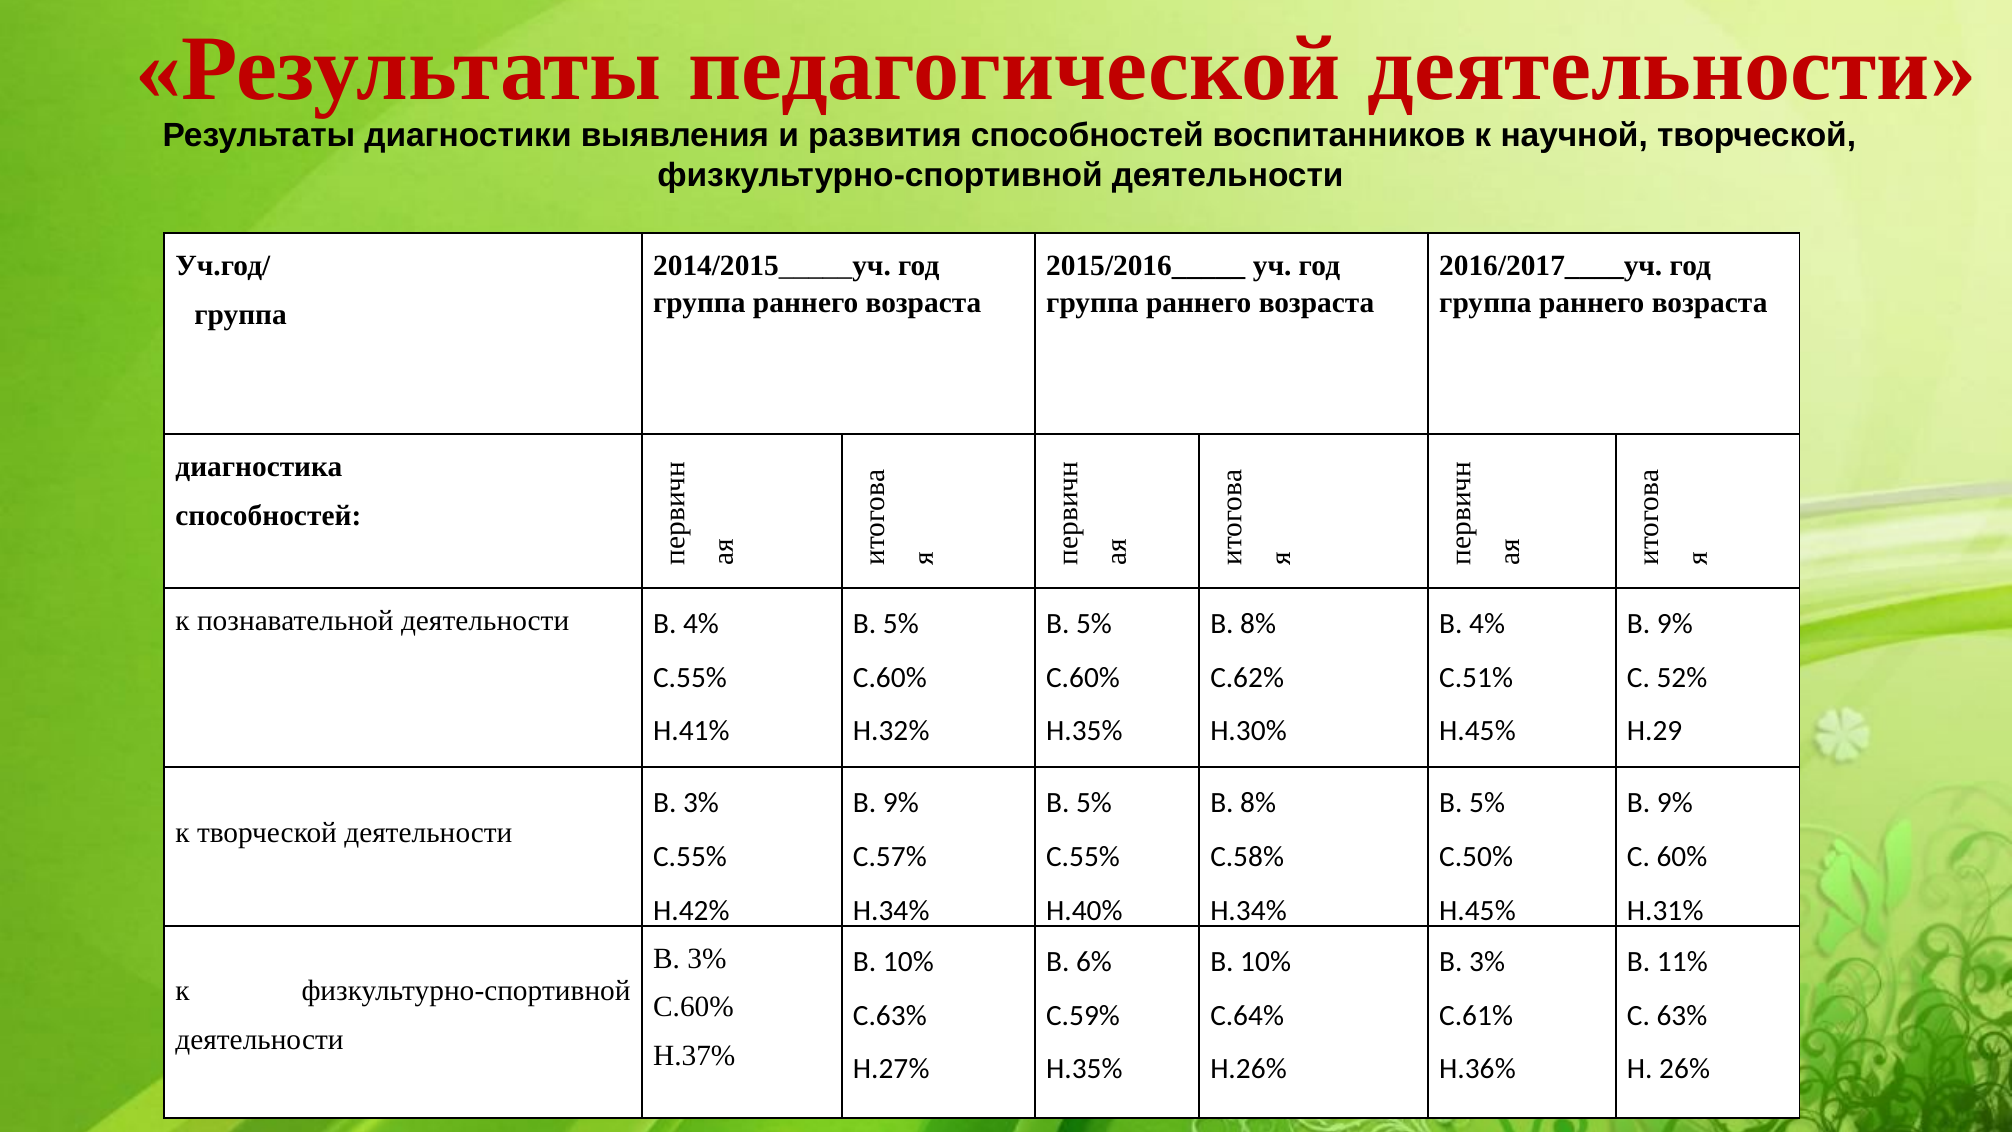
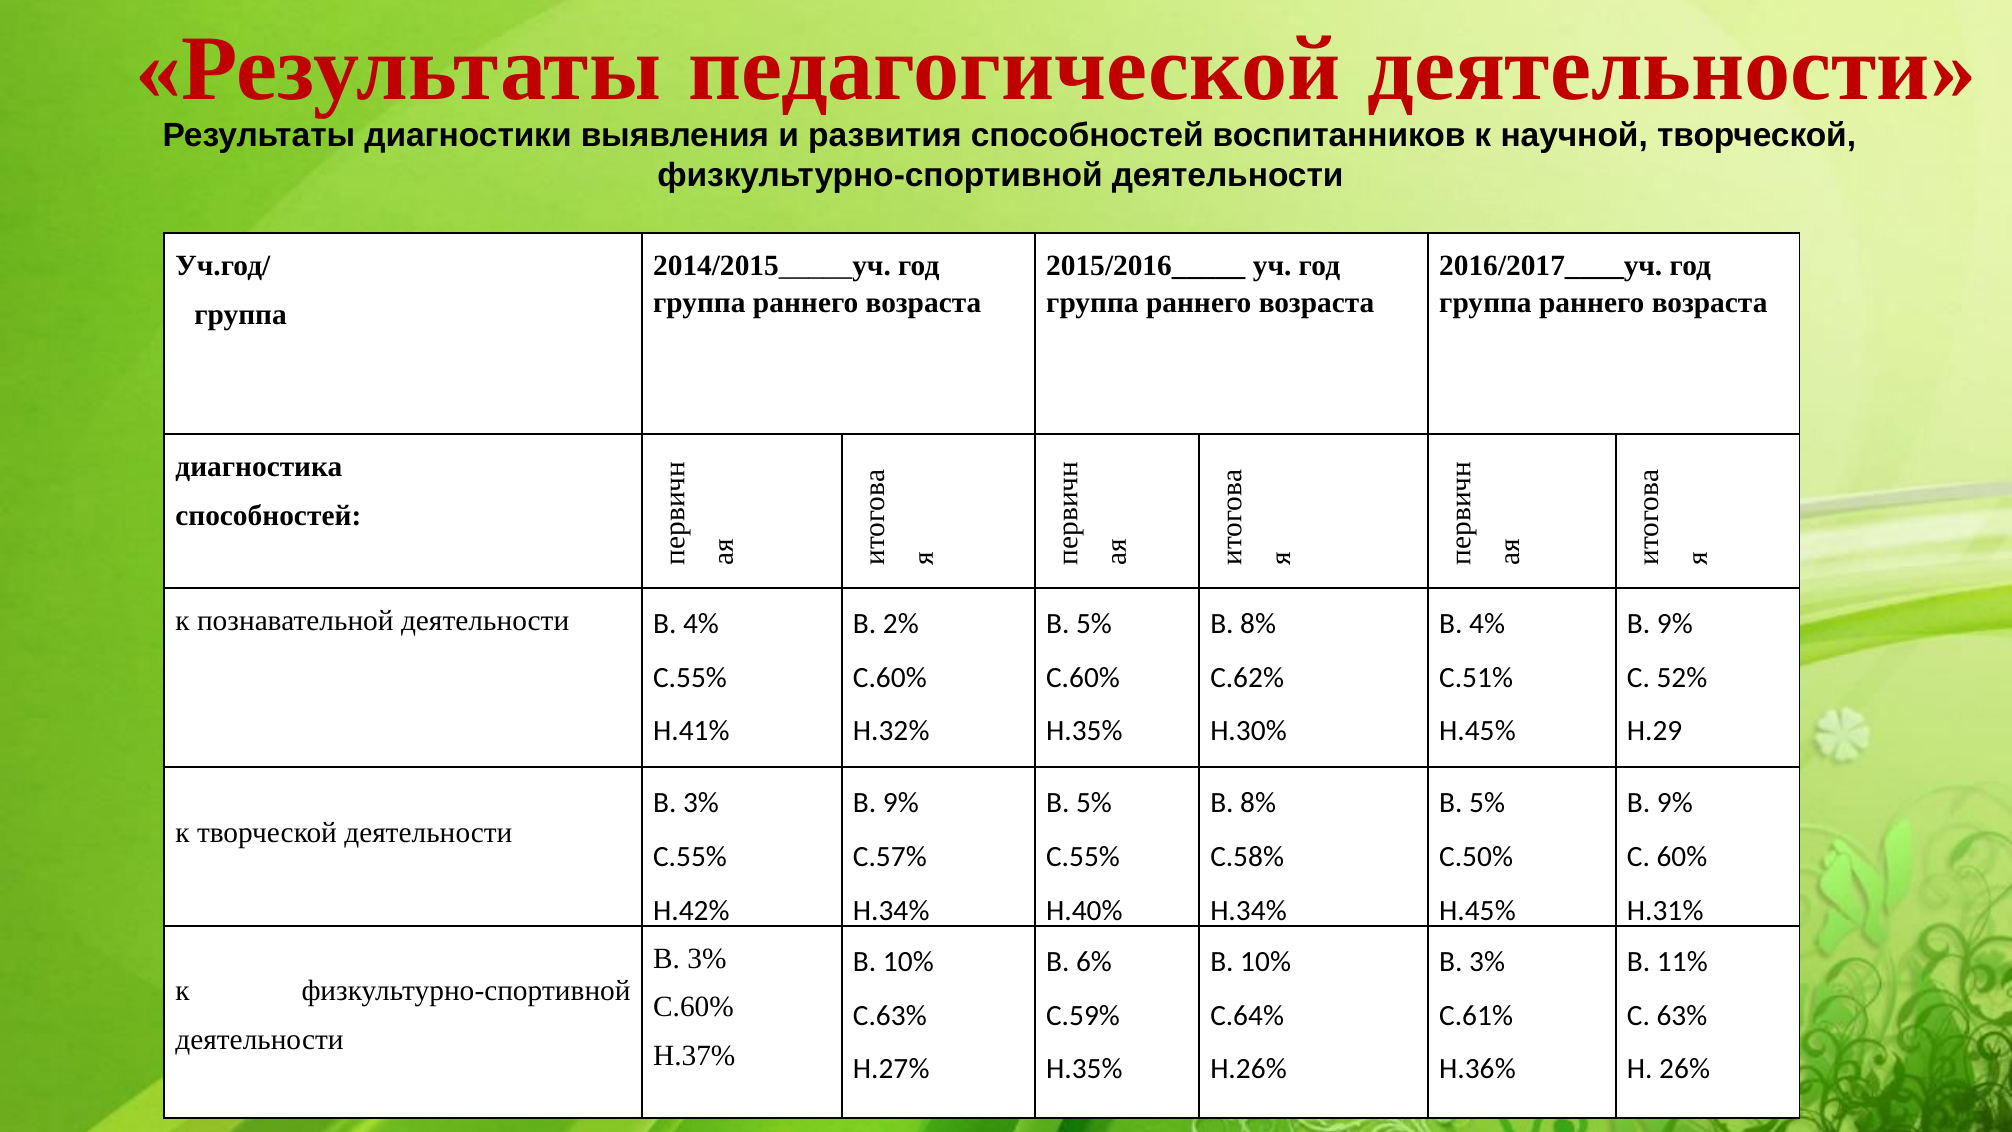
5%: 5% -> 2% (901, 624)
